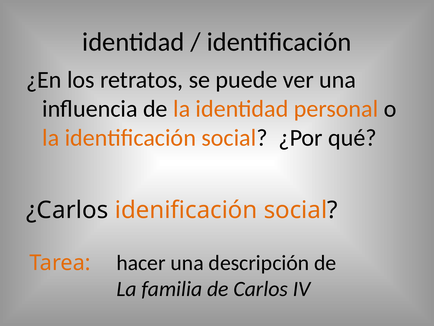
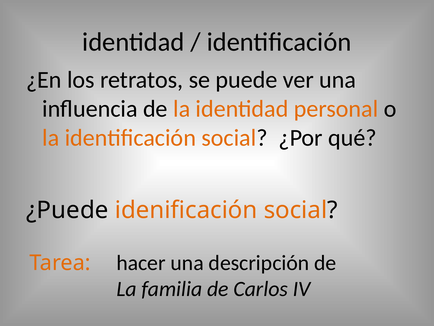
¿Carlos: ¿Carlos -> ¿Puede (67, 210)
